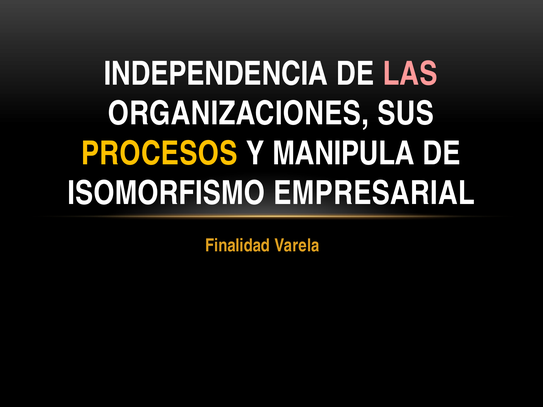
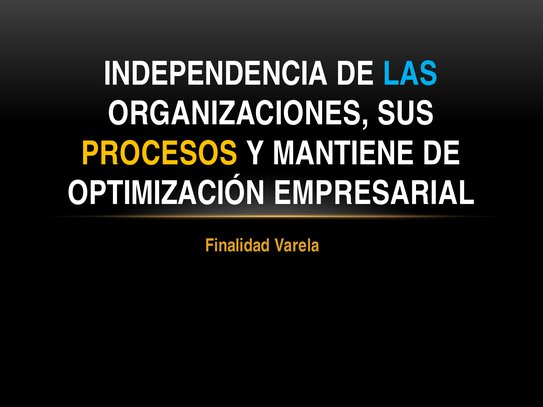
LAS colour: pink -> light blue (410, 74)
MANIPULA: MANIPULA -> MANTIENE (343, 154)
ISOMORFISMO: ISOMORFISMO -> OPTIMIZACIÓN (166, 193)
